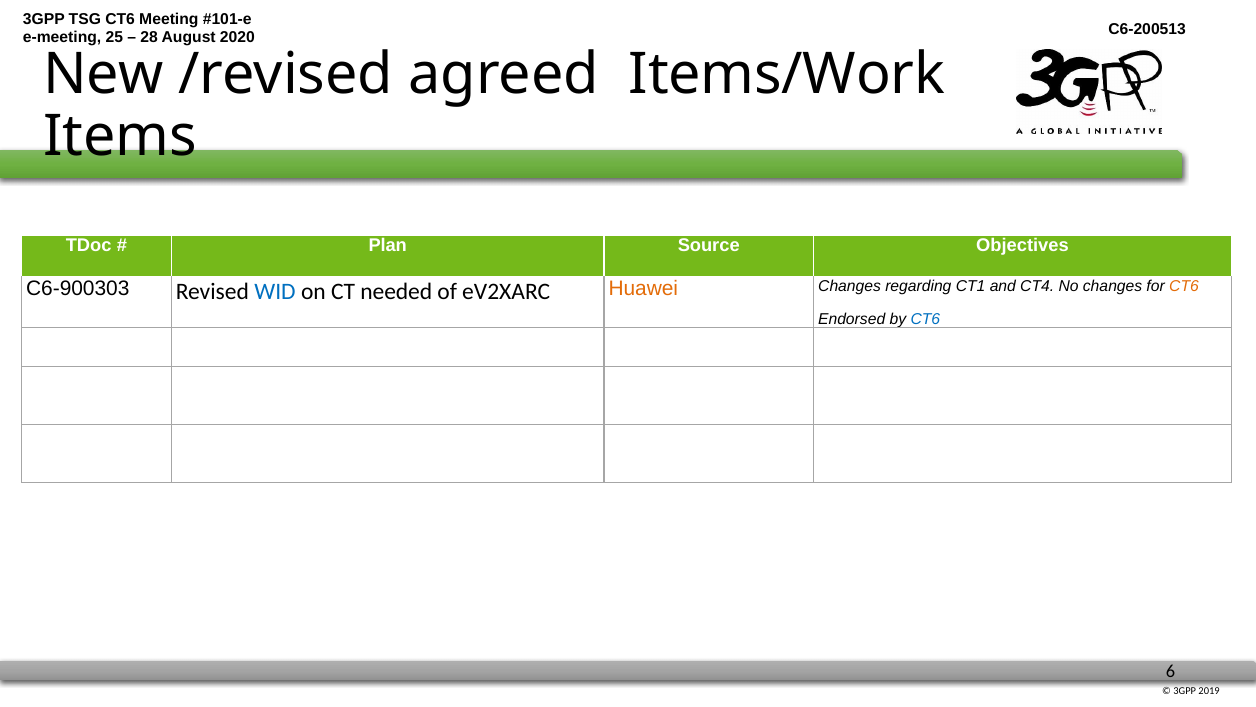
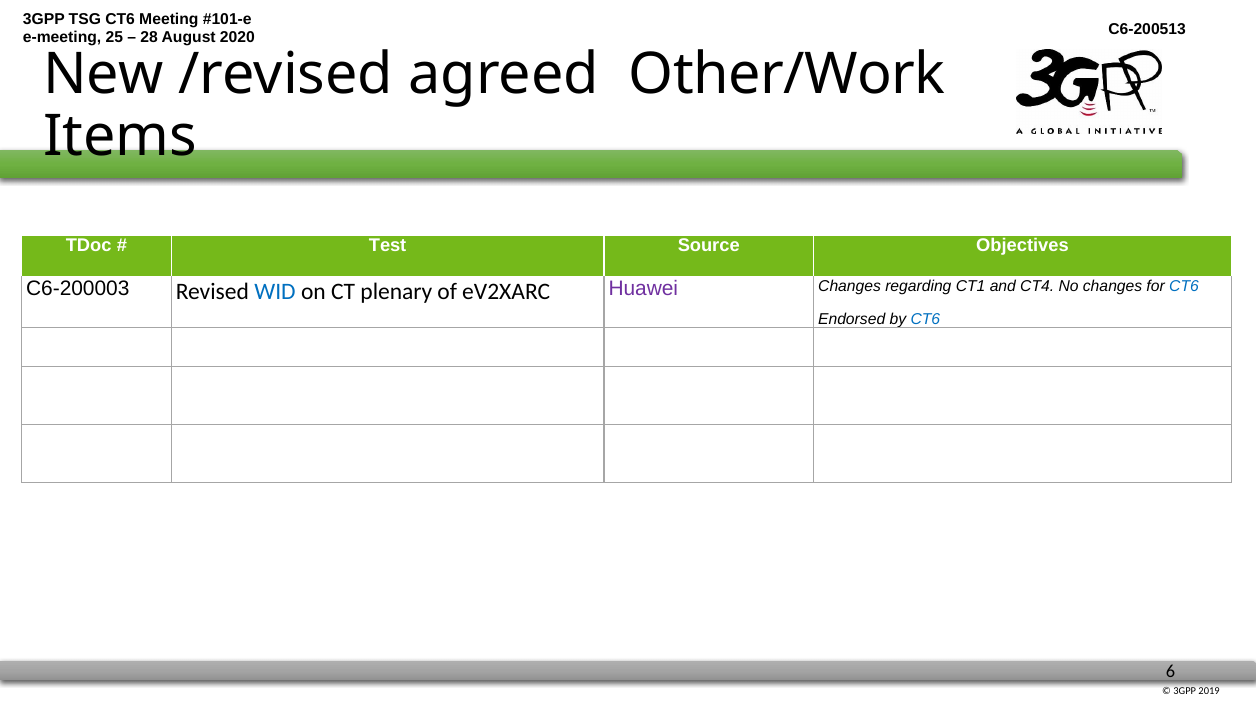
Items/Work: Items/Work -> Other/Work (787, 74)
Plan: Plan -> Test (388, 246)
C6-900303: C6-900303 -> C6-200003 (78, 289)
needed: needed -> plenary (396, 291)
Huawei colour: orange -> purple (643, 289)
CT6 colour: orange -> blue (1184, 286)
